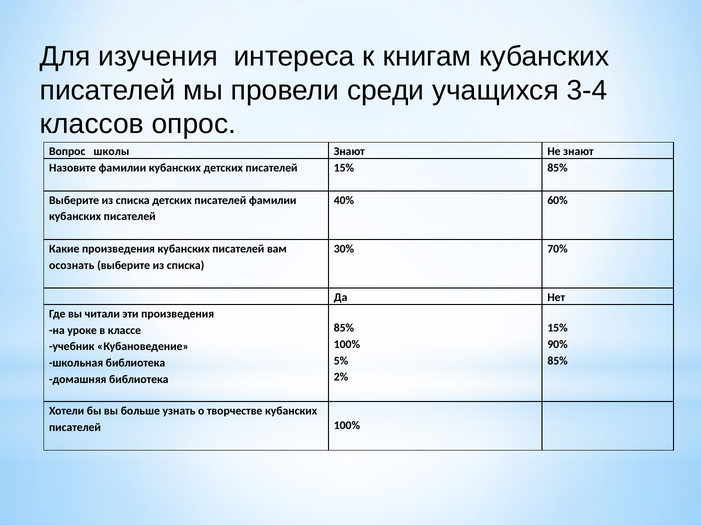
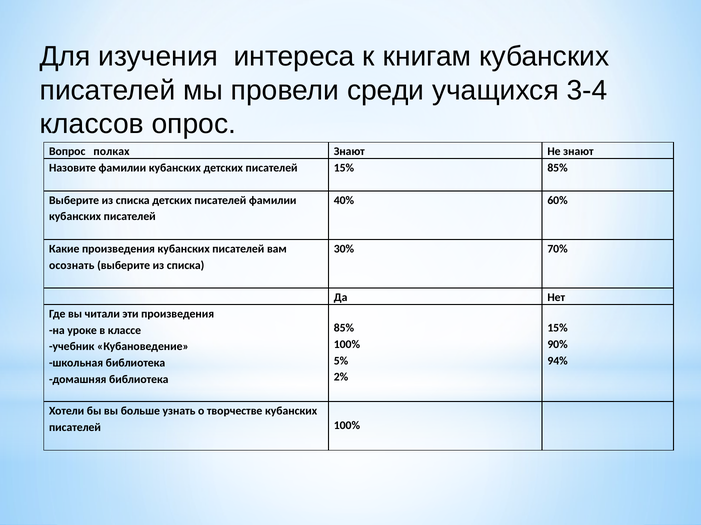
школы: школы -> полках (111, 152)
85%: 85% -> 94% (558, 361)
